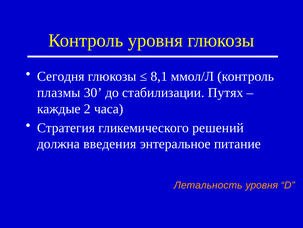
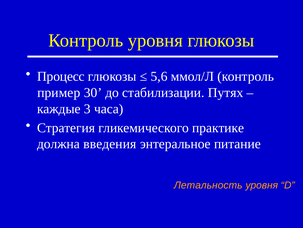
Сегодня: Сегодня -> Процесс (61, 76)
8,1: 8,1 -> 5,6 (159, 76)
плазмы: плазмы -> пример (59, 92)
2: 2 -> 3 (87, 109)
решений: решений -> практике (218, 127)
